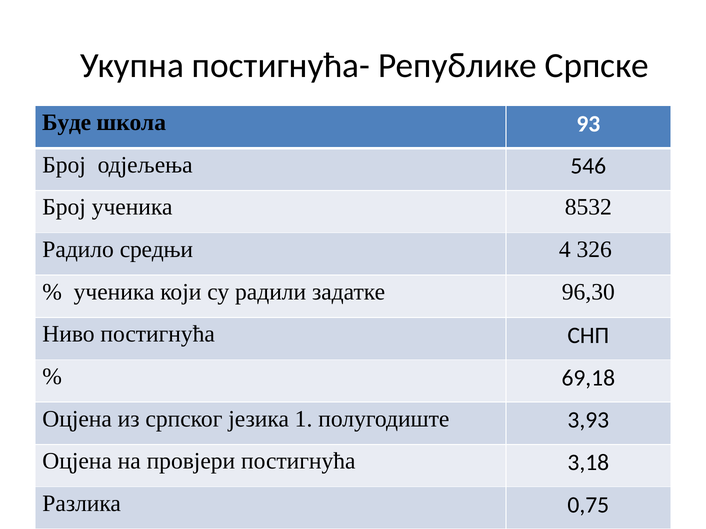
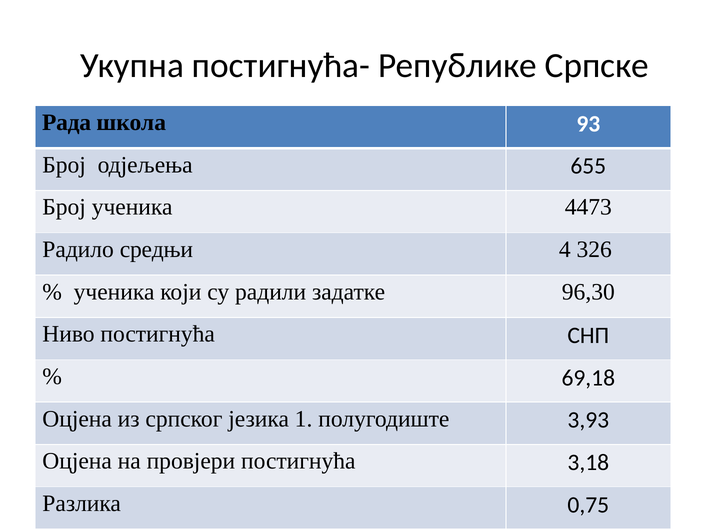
Буде: Буде -> Рада (67, 123)
546: 546 -> 655 (588, 166)
8532: 8532 -> 4473 (588, 207)
